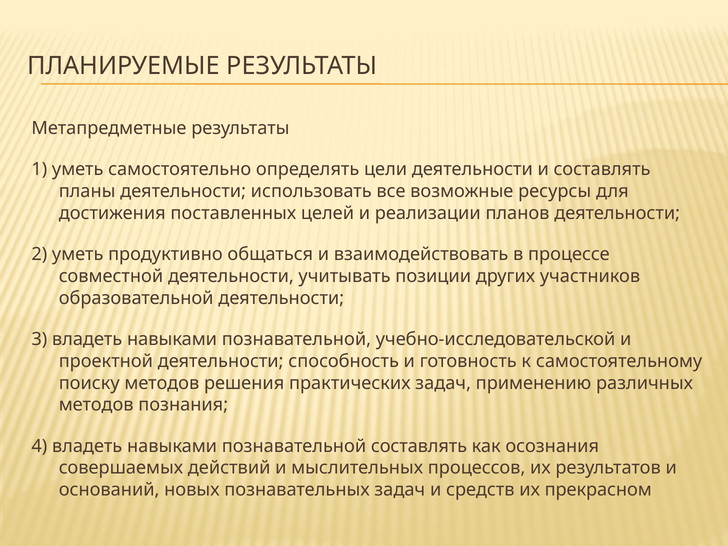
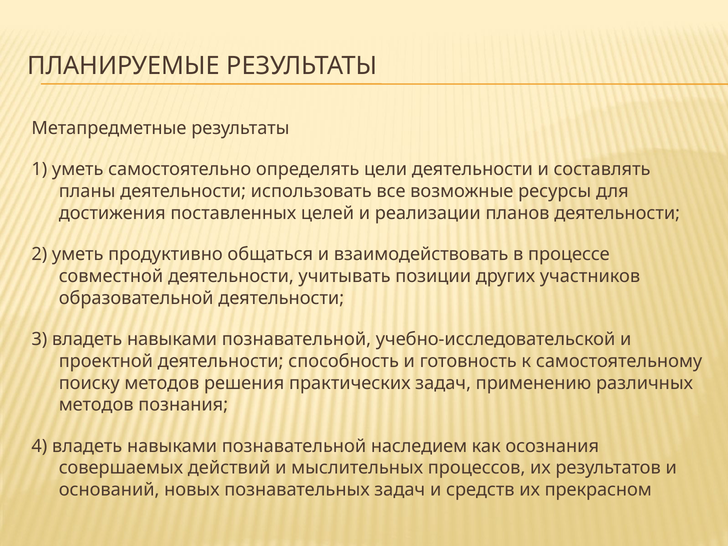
познавательной составлять: составлять -> наследием (419, 446)
